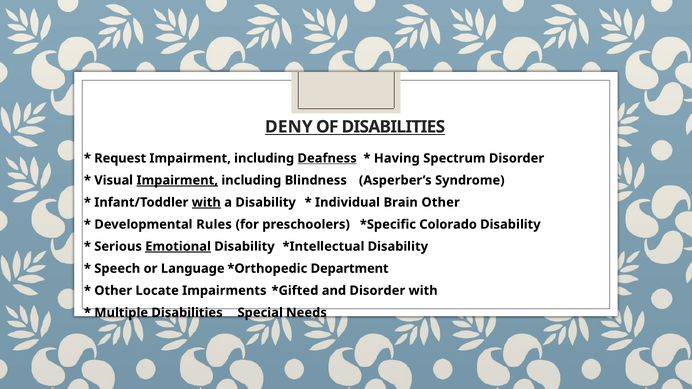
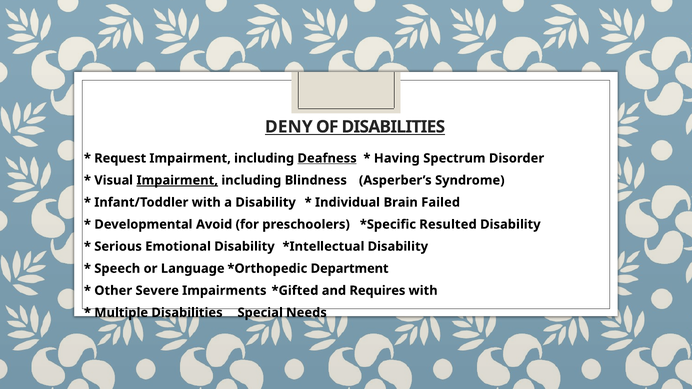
with underline: present -> none (206, 202)
Brain Other: Other -> Failed (441, 202)
Rules: Rules -> Avoid (214, 225)
Colorado: Colorado -> Resulted (448, 225)
Emotional underline: present -> none (178, 247)
Locate: Locate -> Severe (157, 291)
and Disorder: Disorder -> Requires (377, 291)
